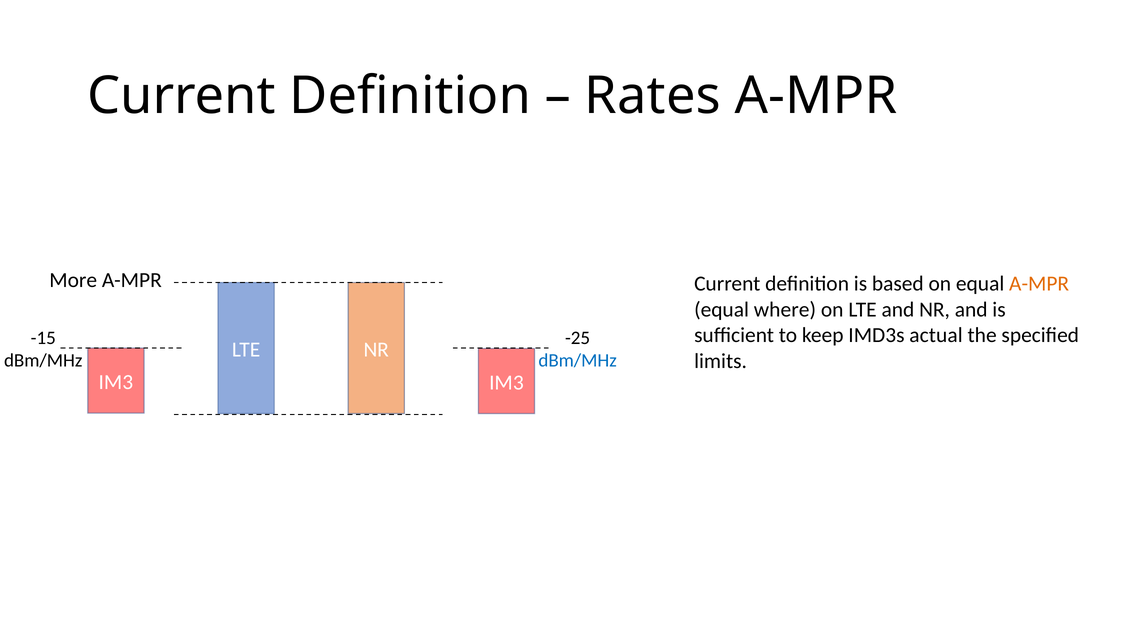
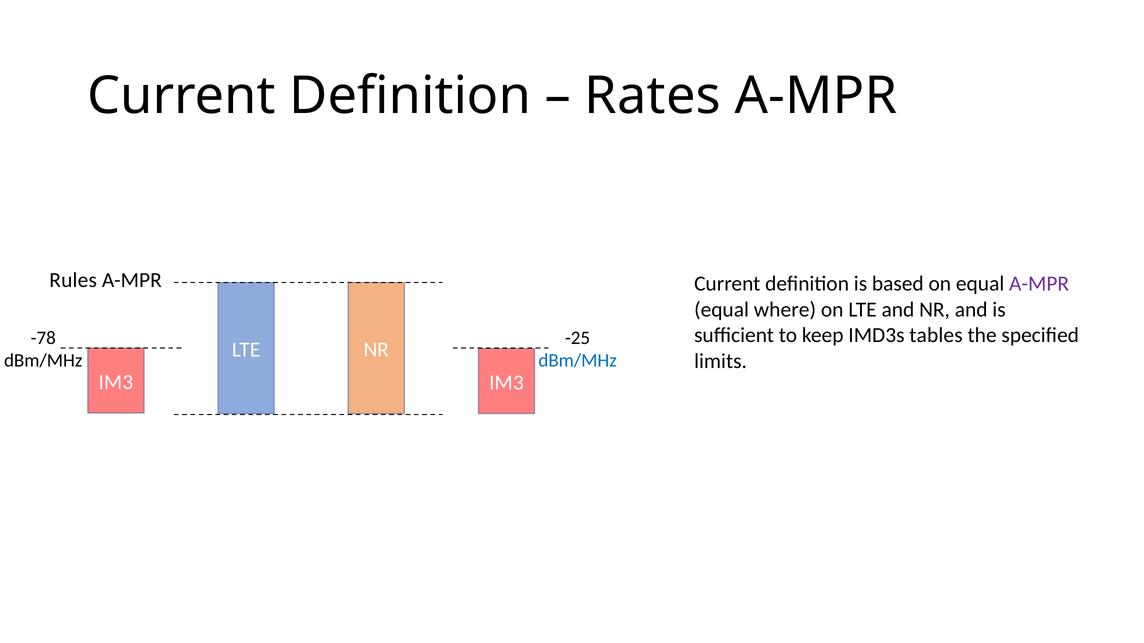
More: More -> Rules (73, 281)
A-MPR colour: orange -> purple (1039, 284)
actual: actual -> tables (936, 335)
-15: -15 -> -78 (43, 338)
